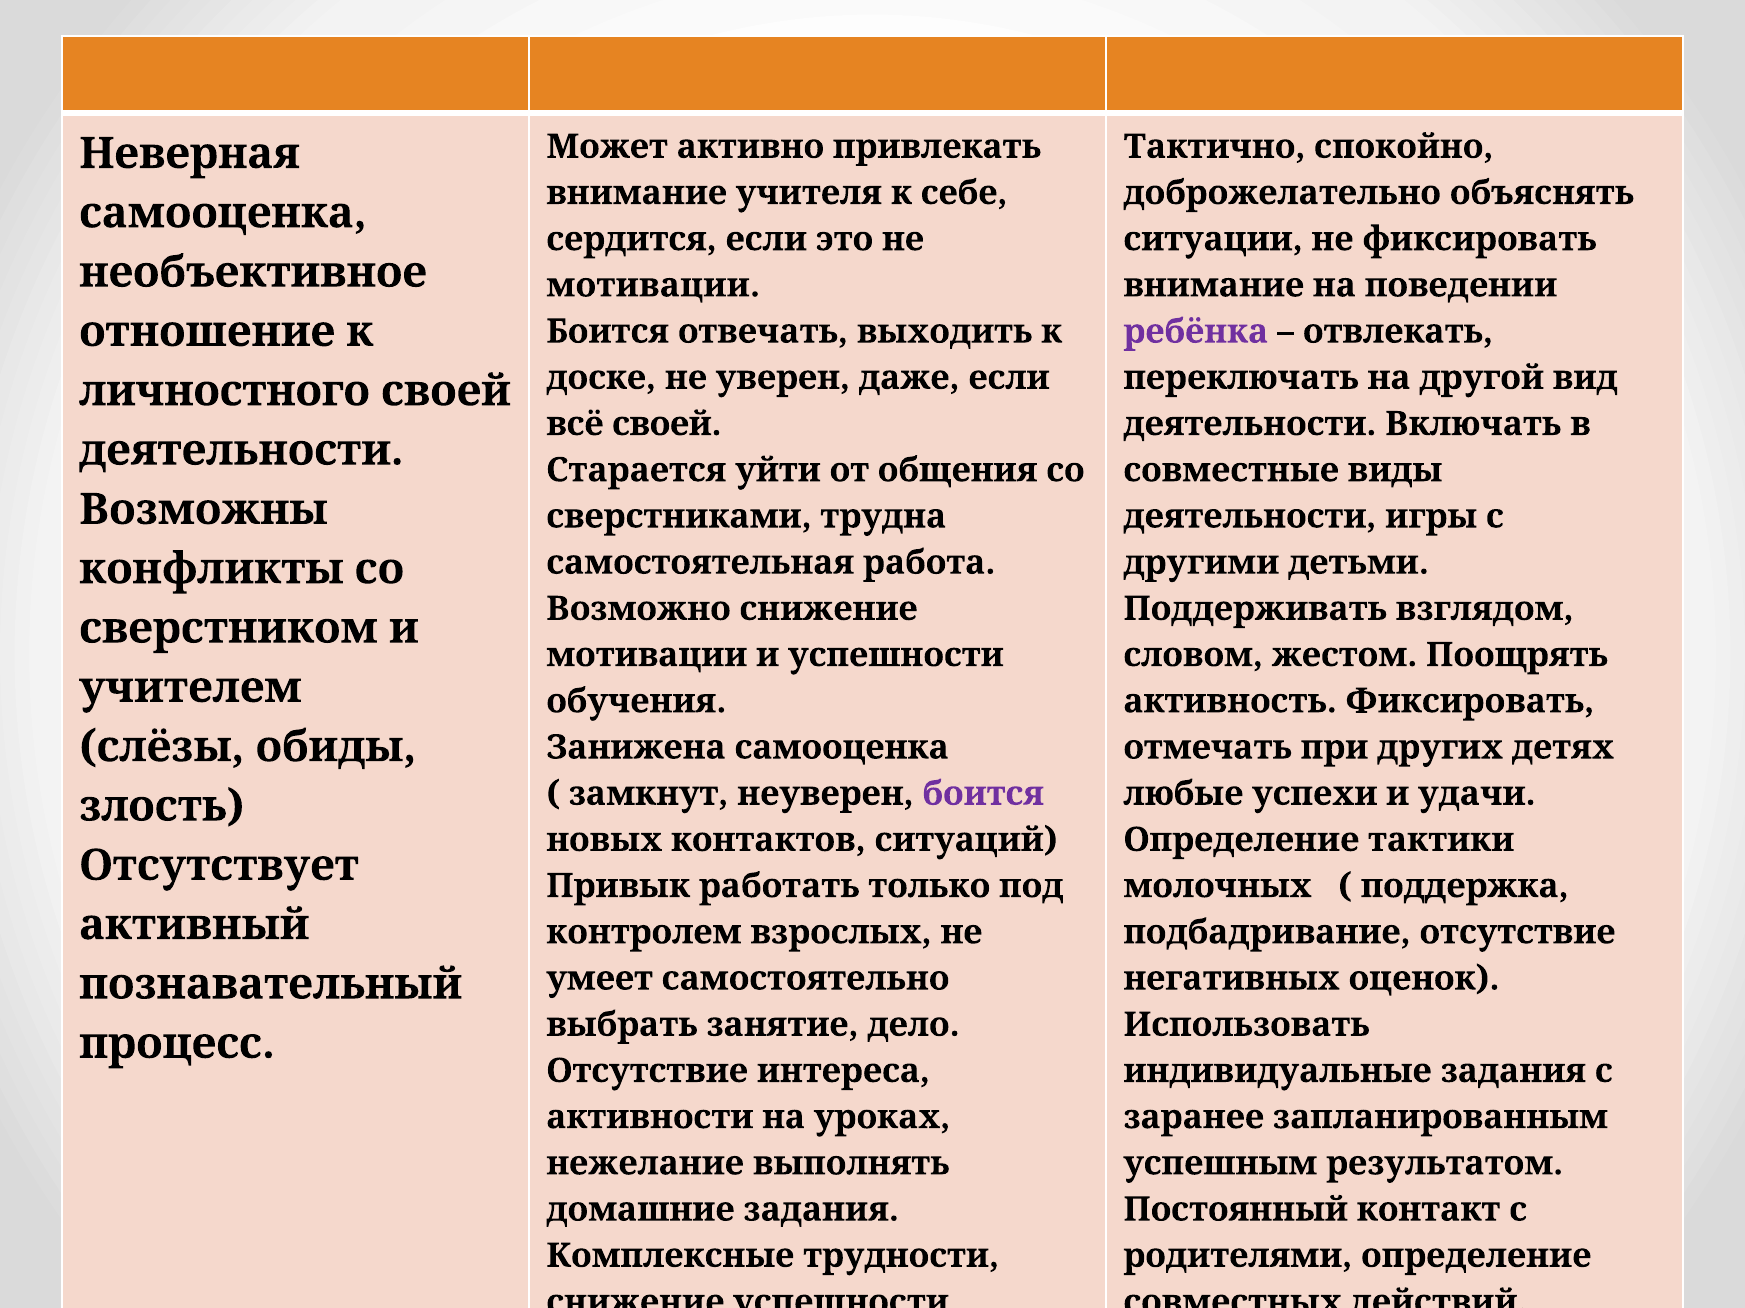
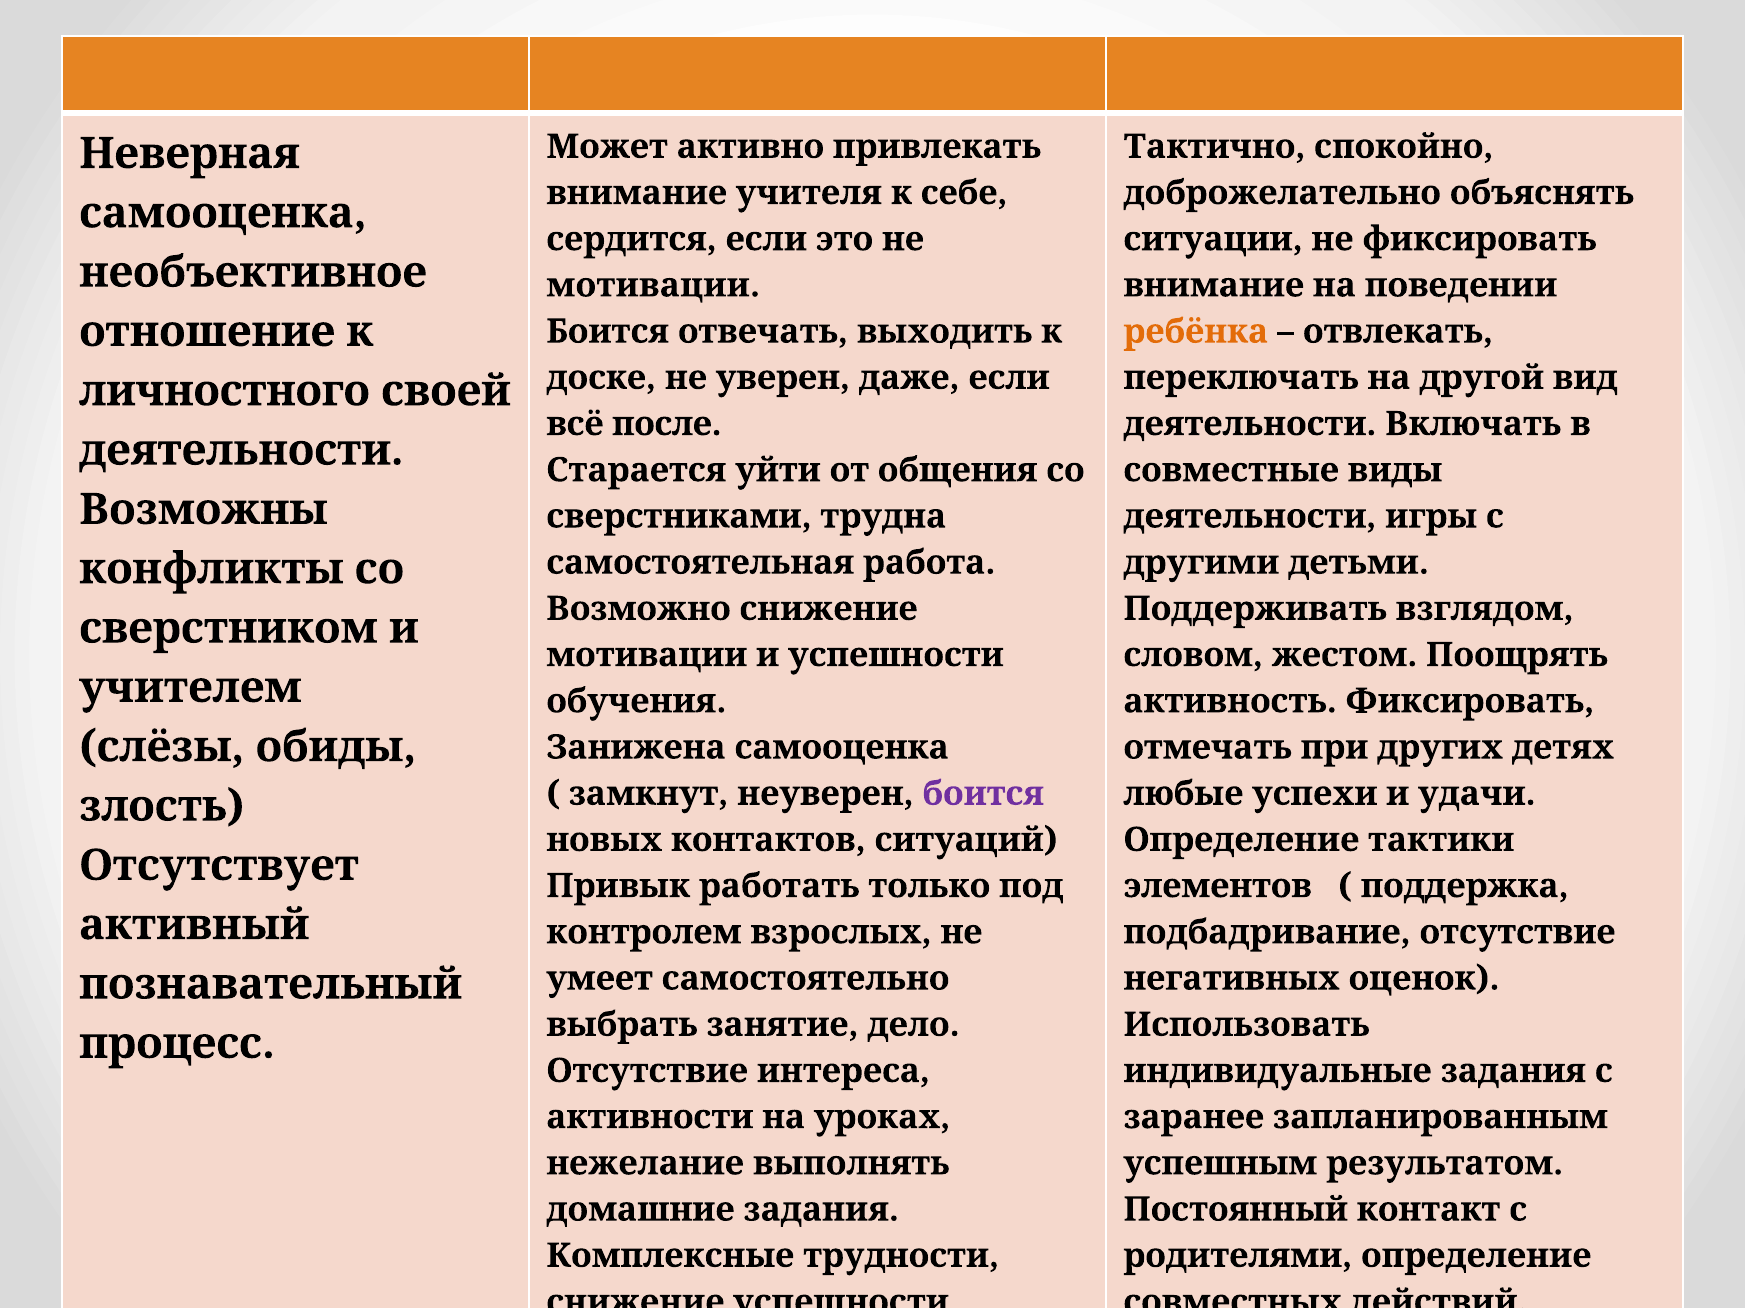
ребёнка colour: purple -> orange (1196, 332)
всё своей: своей -> после (667, 424)
молочных: молочных -> элементов (1218, 887)
